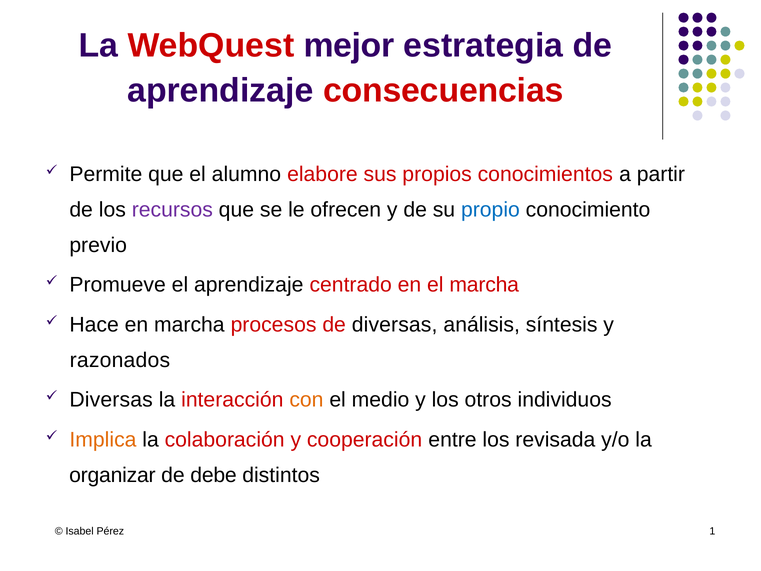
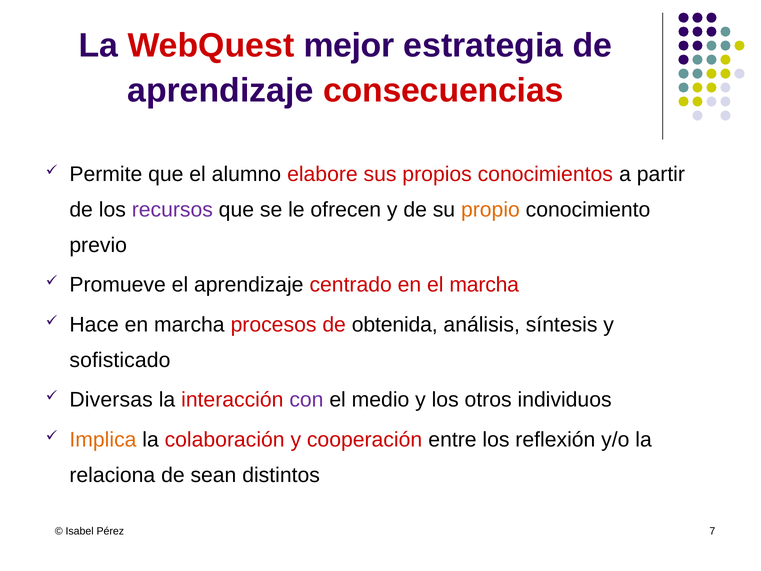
propio colour: blue -> orange (490, 209)
de diversas: diversas -> obtenida (395, 324)
razonados: razonados -> sofisticado (120, 360)
con colour: orange -> purple (306, 400)
revisada: revisada -> reflexión (555, 439)
organizar: organizar -> relaciona (112, 475)
debe: debe -> sean (213, 475)
1: 1 -> 7 (712, 531)
